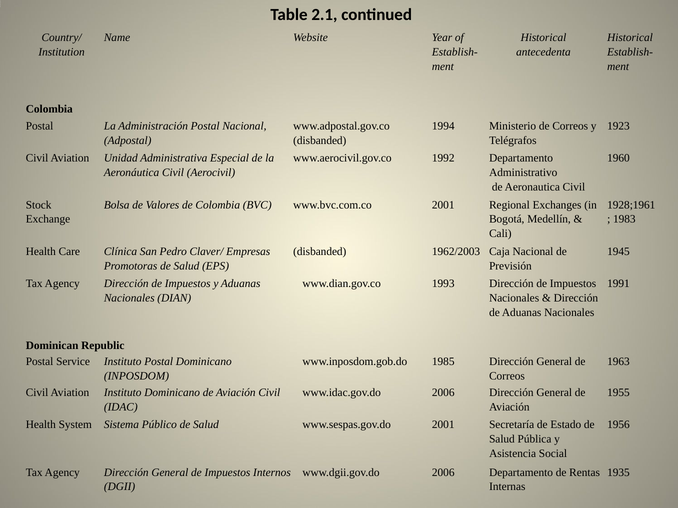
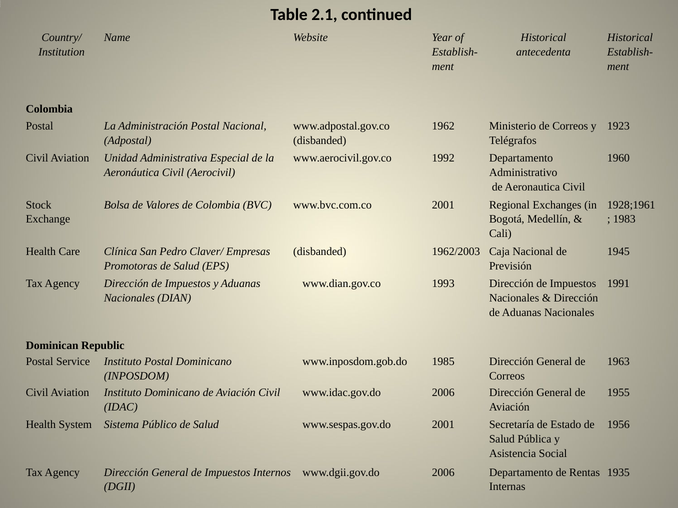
1994: 1994 -> 1962 (443, 126)
